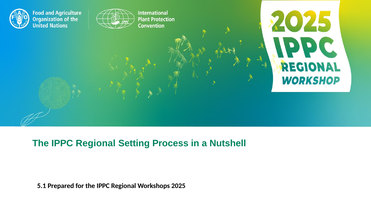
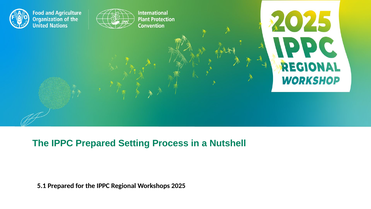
Regional: Regional -> Prepared (96, 143)
